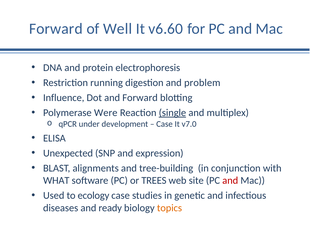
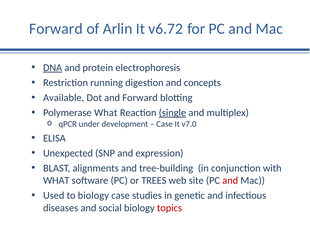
Well: Well -> Arlin (118, 29)
v6.60: v6.60 -> v6.72 (166, 29)
DNA underline: none -> present (53, 67)
problem: problem -> concepts (202, 82)
Influence: Influence -> Available (64, 97)
Polymerase Were: Were -> What (106, 112)
to ecology: ecology -> biology (93, 195)
ready: ready -> social (110, 208)
topics colour: orange -> red (169, 208)
